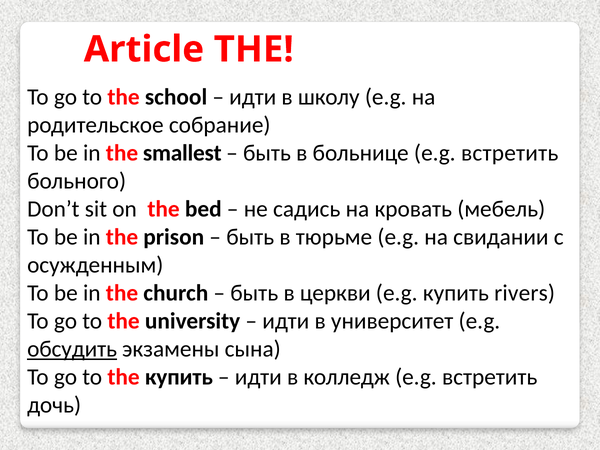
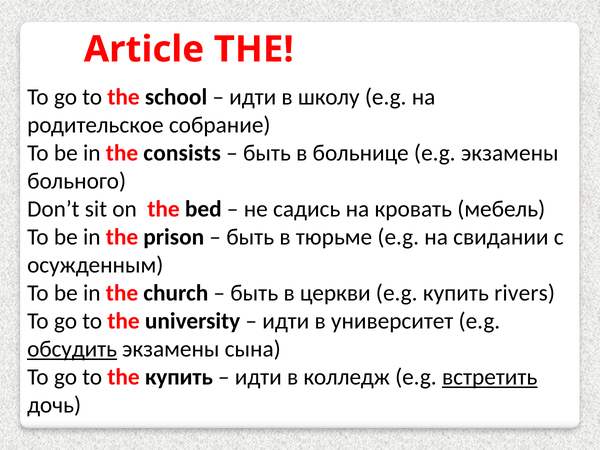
smallest: smallest -> consists (182, 153)
больнице e.g встретить: встретить -> экзамены (510, 153)
встретить underline: none -> present (490, 377)
